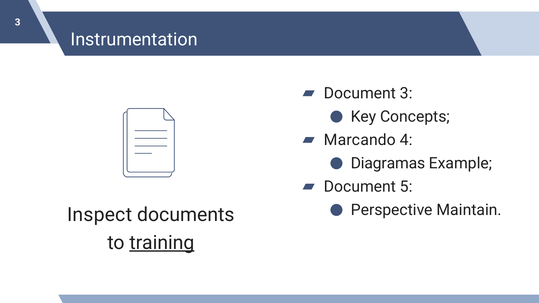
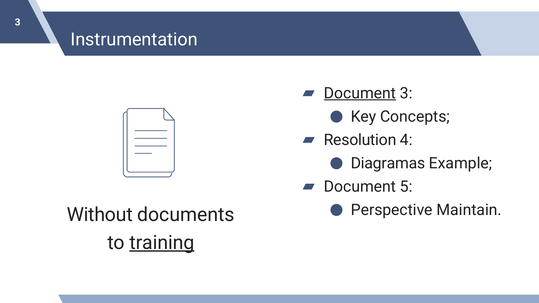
Document underline: none -> present (360, 93)
Marcando: Marcando -> Resolution (360, 140)
Inspect: Inspect -> Without (100, 215)
